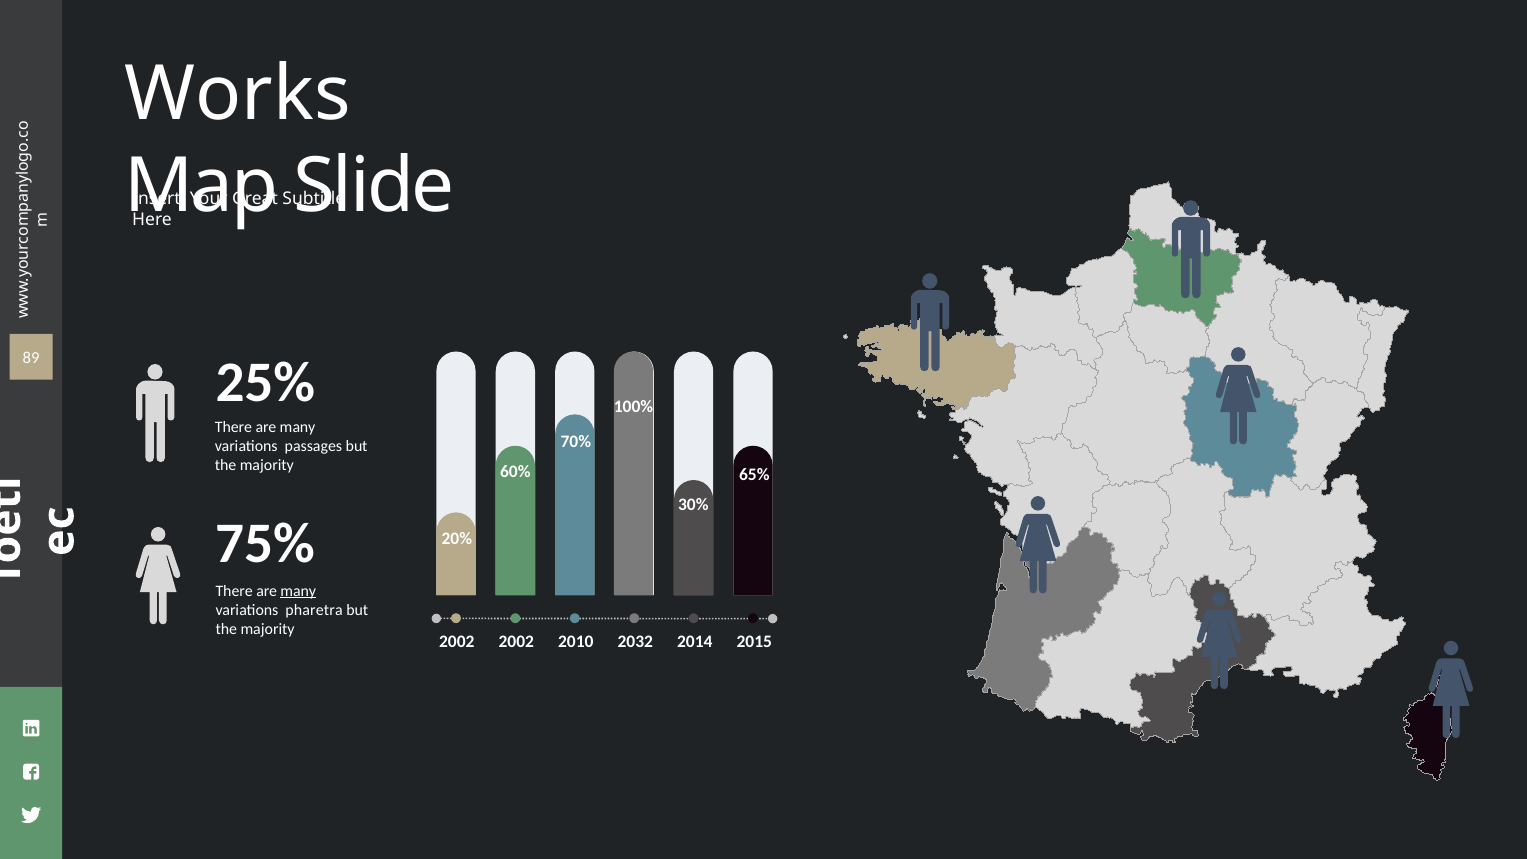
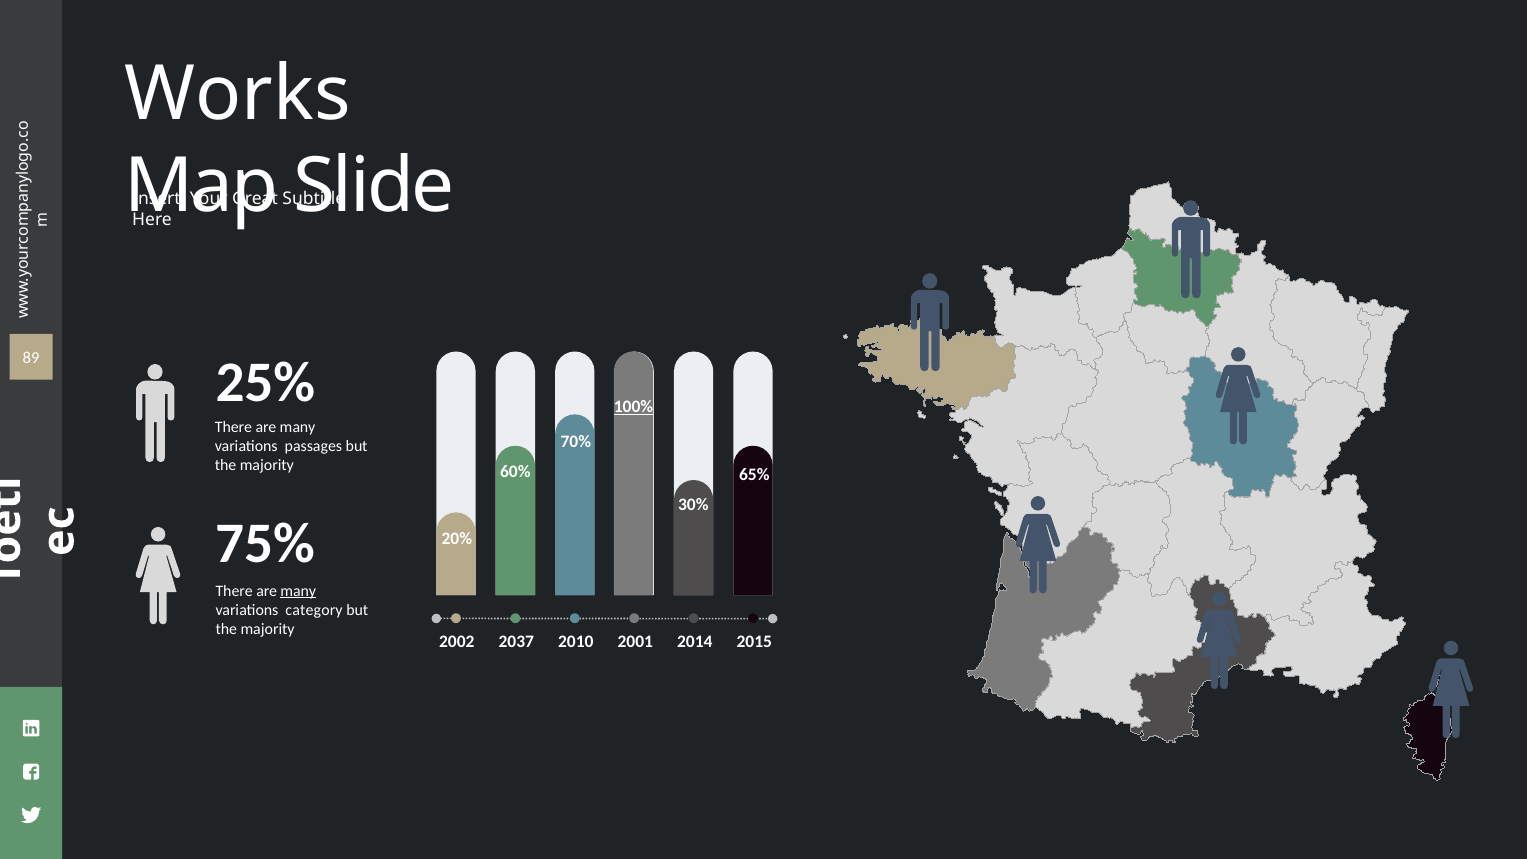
100% underline: none -> present (634, 407)
pharetra: pharetra -> category (314, 610)
2002 2002: 2002 -> 2037 (516, 641)
2032: 2032 -> 2001 (635, 641)
